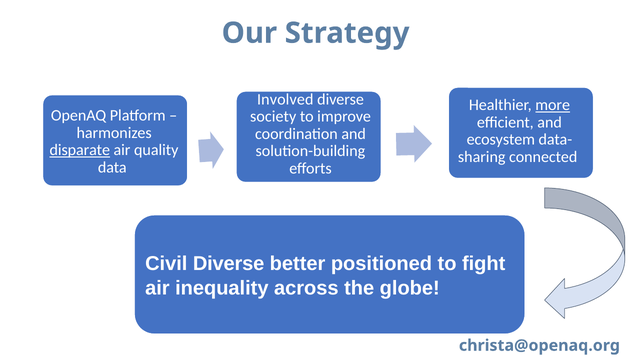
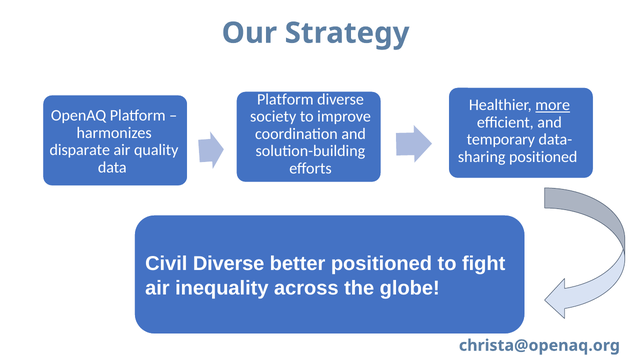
Involved: Involved -> Platform (285, 99)
ecosystem: ecosystem -> temporary (501, 140)
disparate underline: present -> none (80, 150)
connected: connected -> positioned (543, 157)
